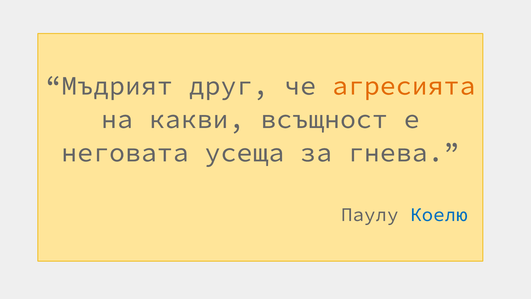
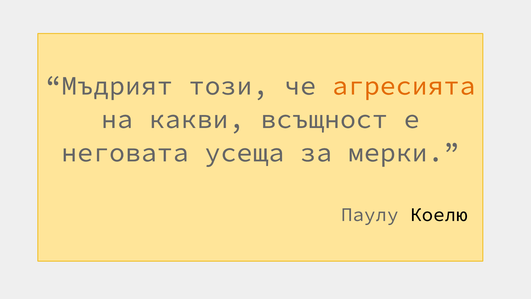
друг: друг -> този (229, 86)
гнева: гнева -> мерки (404, 152)
Коелю colour: blue -> black (439, 214)
